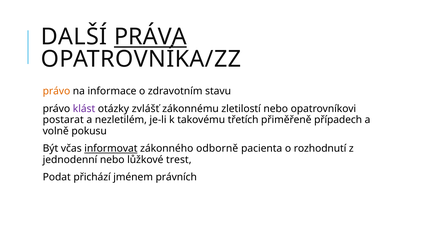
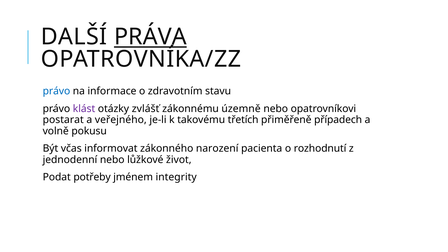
právo colour: orange -> blue (56, 91)
zletilostí: zletilostí -> územně (241, 109)
nezletilém: nezletilém -> veřejného (121, 120)
informovat underline: present -> none (111, 149)
odborně: odborně -> narození (217, 149)
trest: trest -> život (179, 160)
přichází: přichází -> potřeby (92, 177)
právních: právních -> integrity (176, 177)
